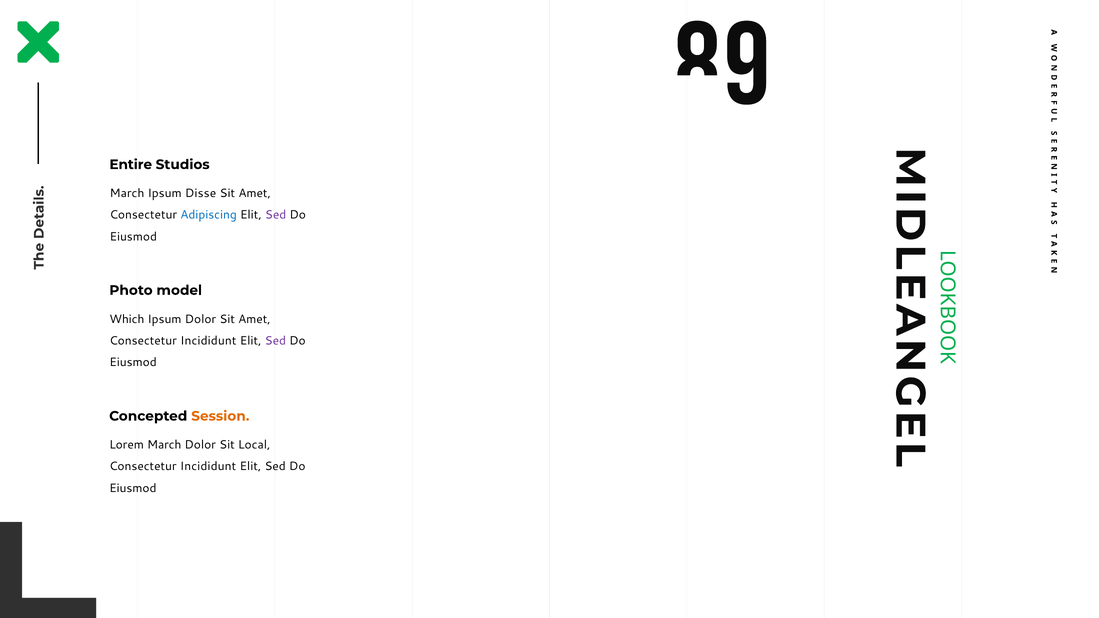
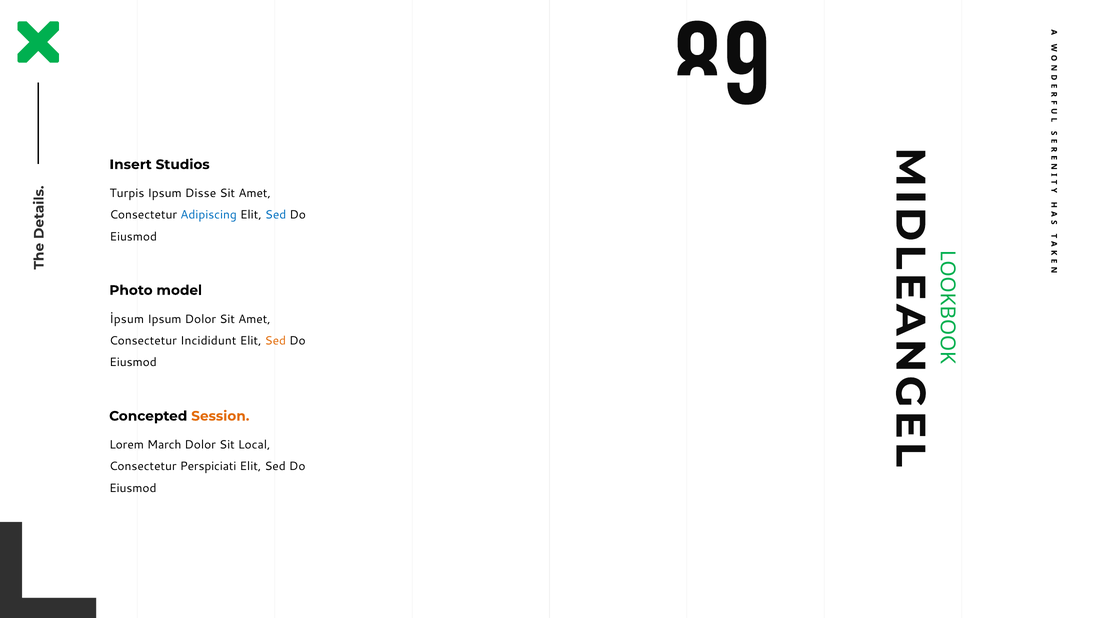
Entire: Entire -> Insert (131, 165)
March: March -> Turpis (127, 193)
Sed colour: purple -> blue (276, 215)
Which: Which -> İpsum (127, 319)
Sed colour: purple -> orange (275, 341)
Incididunt: Incididunt -> Perspiciati (208, 467)
